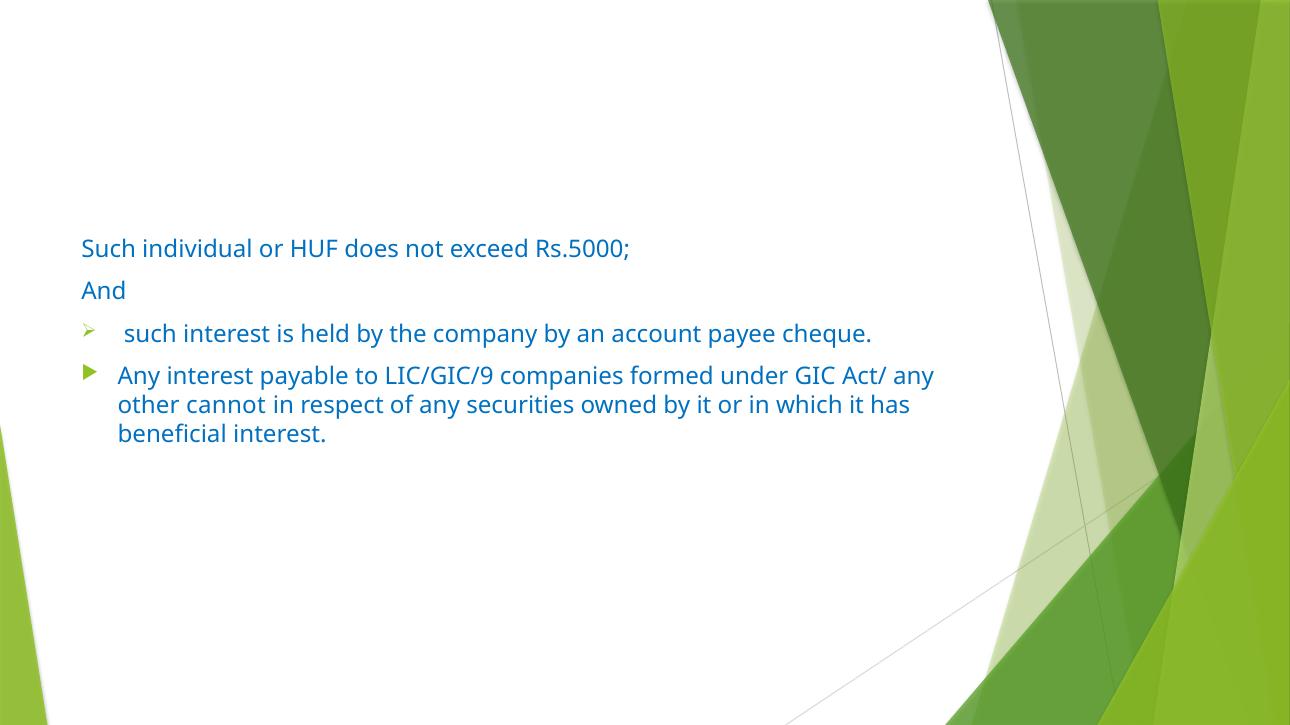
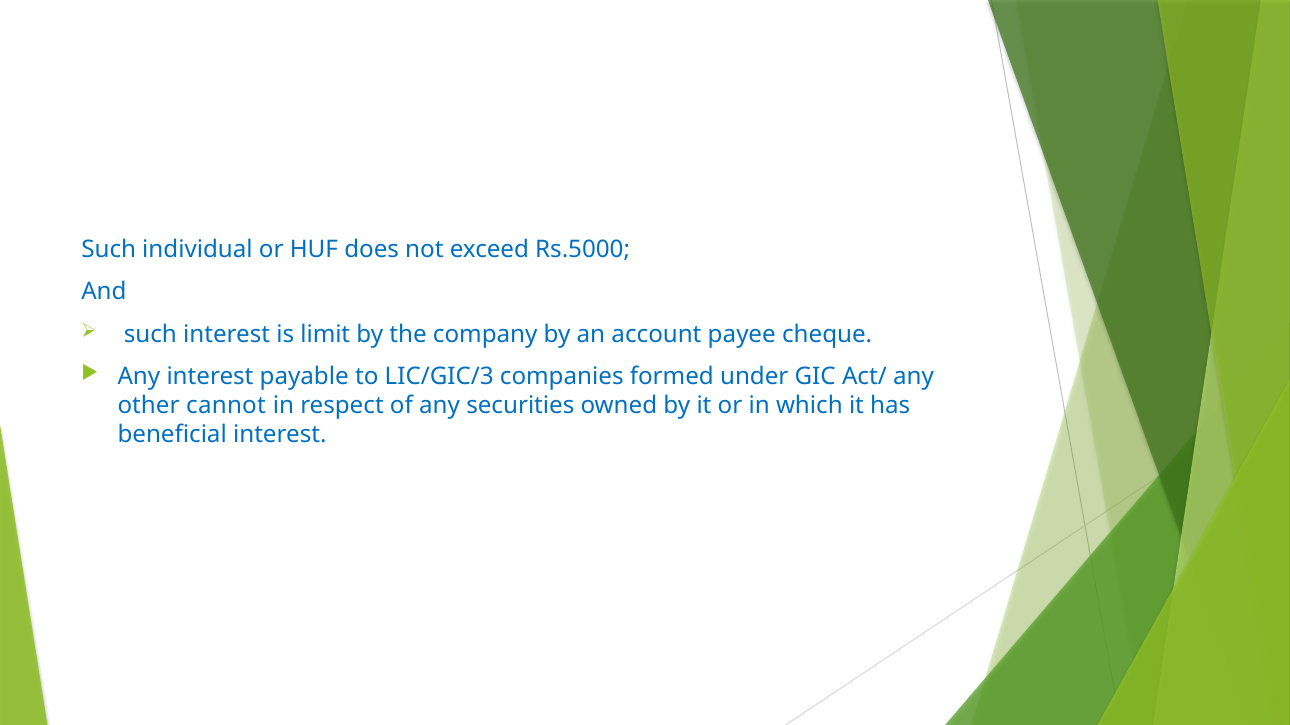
held: held -> limit (325, 335)
LIC/GIC/9: LIC/GIC/9 -> LIC/GIC/3 (439, 377)
